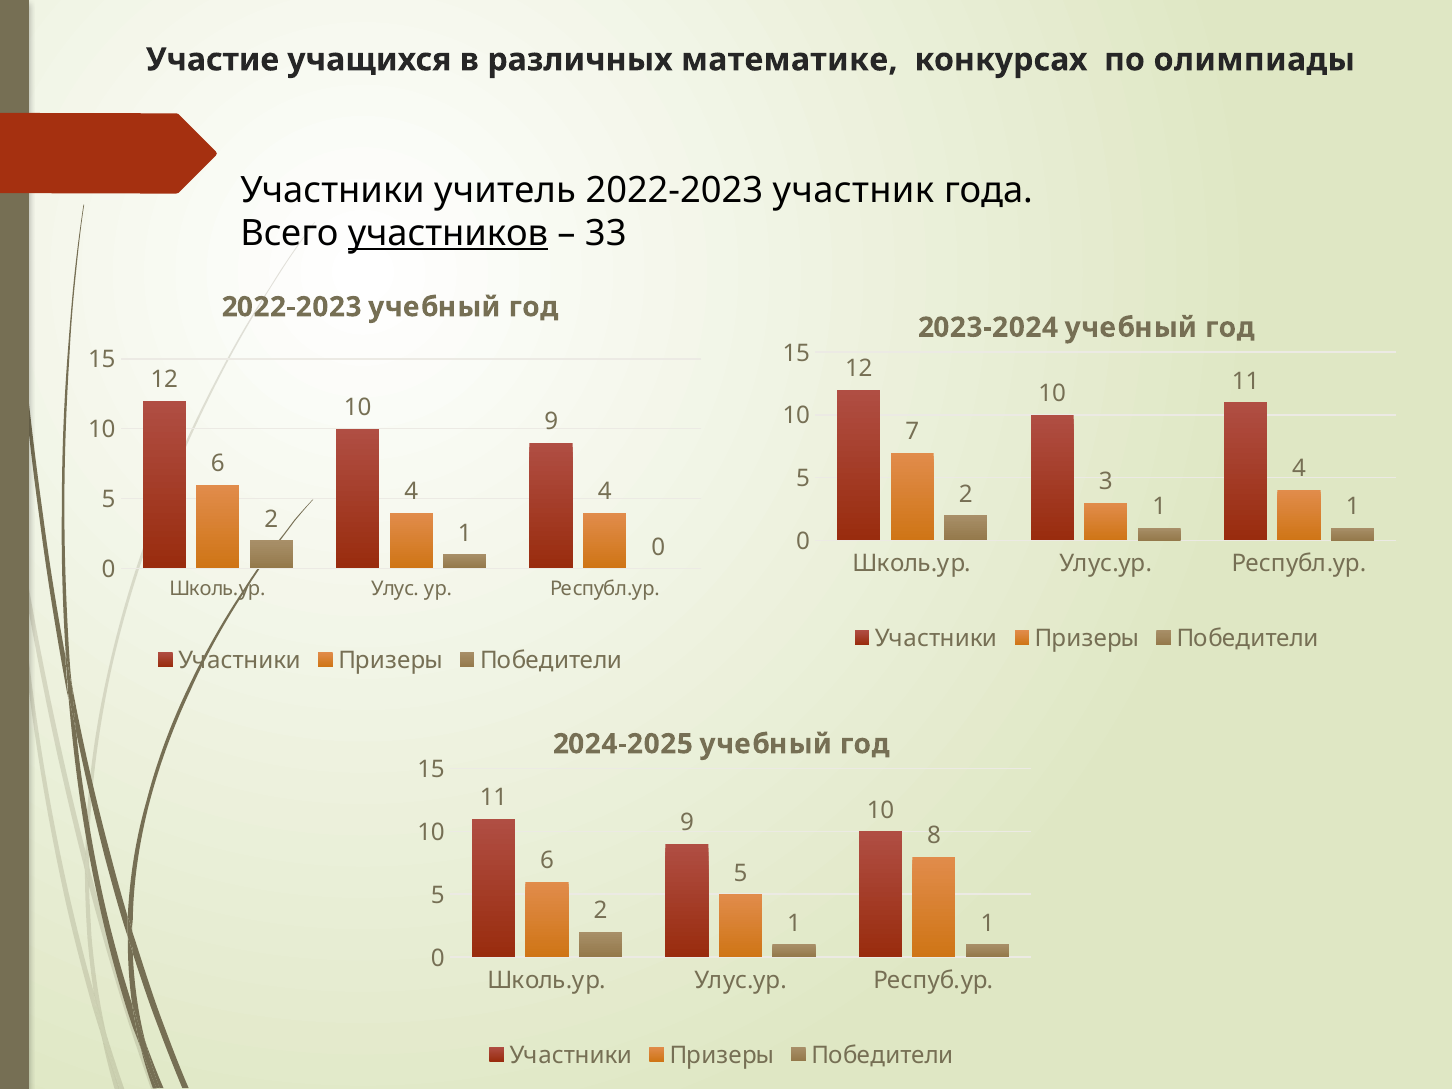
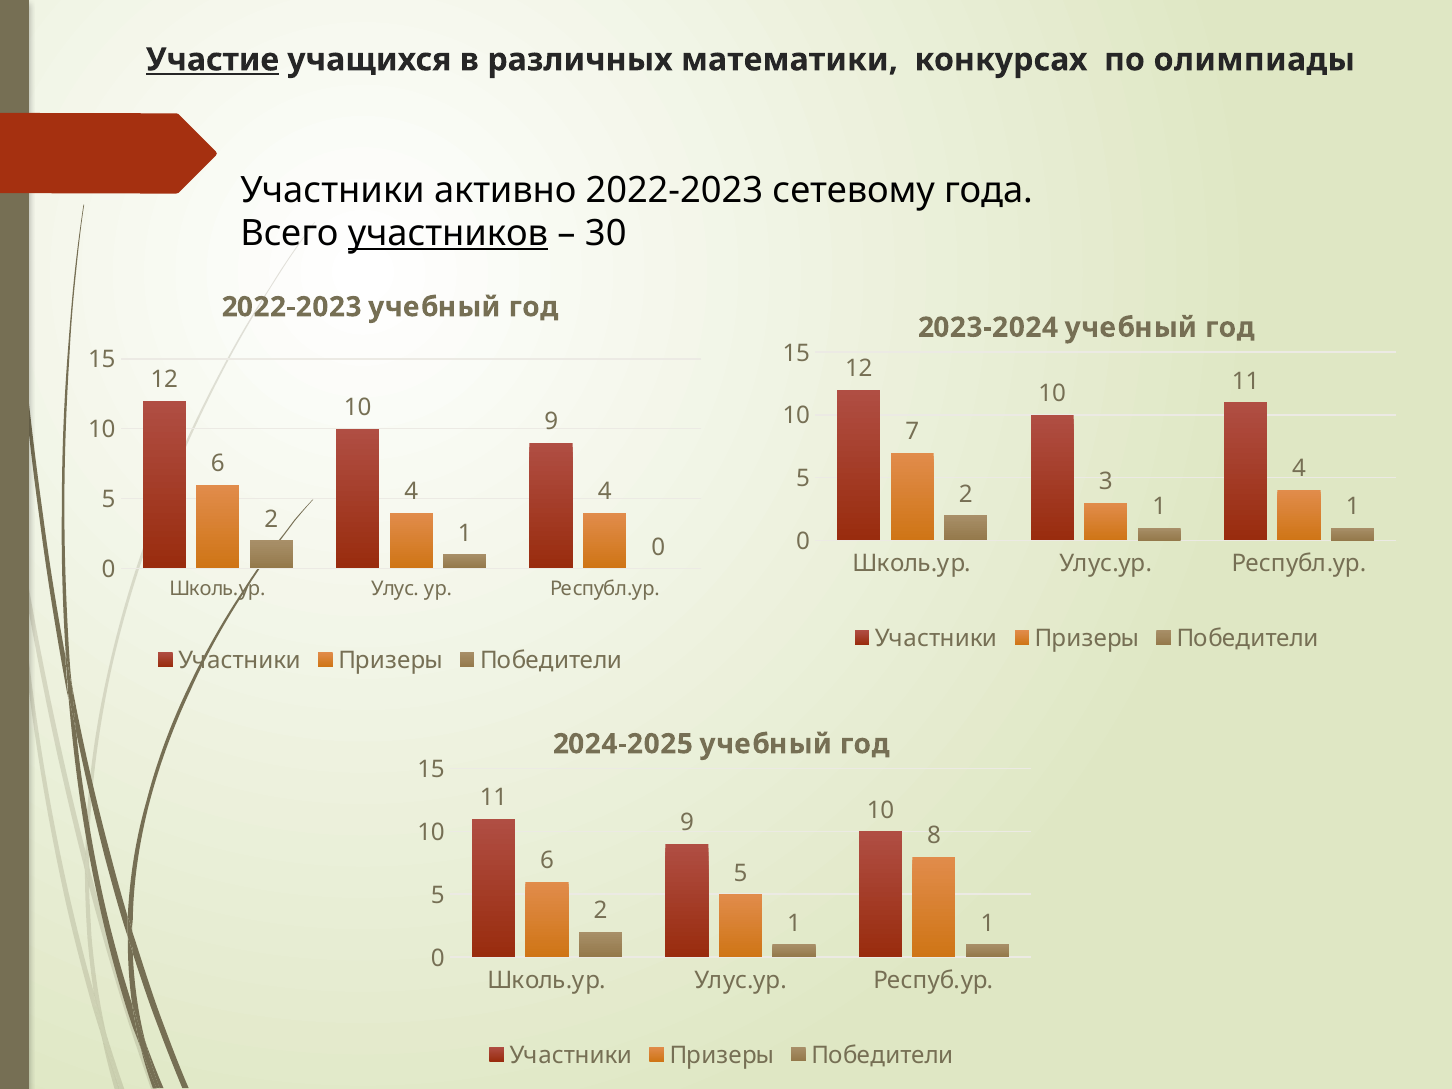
Участие underline: none -> present (212, 60)
математике: математике -> математики (789, 60)
учитель: учитель -> активно (505, 190)
участник: участник -> сетевому (854, 190)
33: 33 -> 30 (606, 234)
